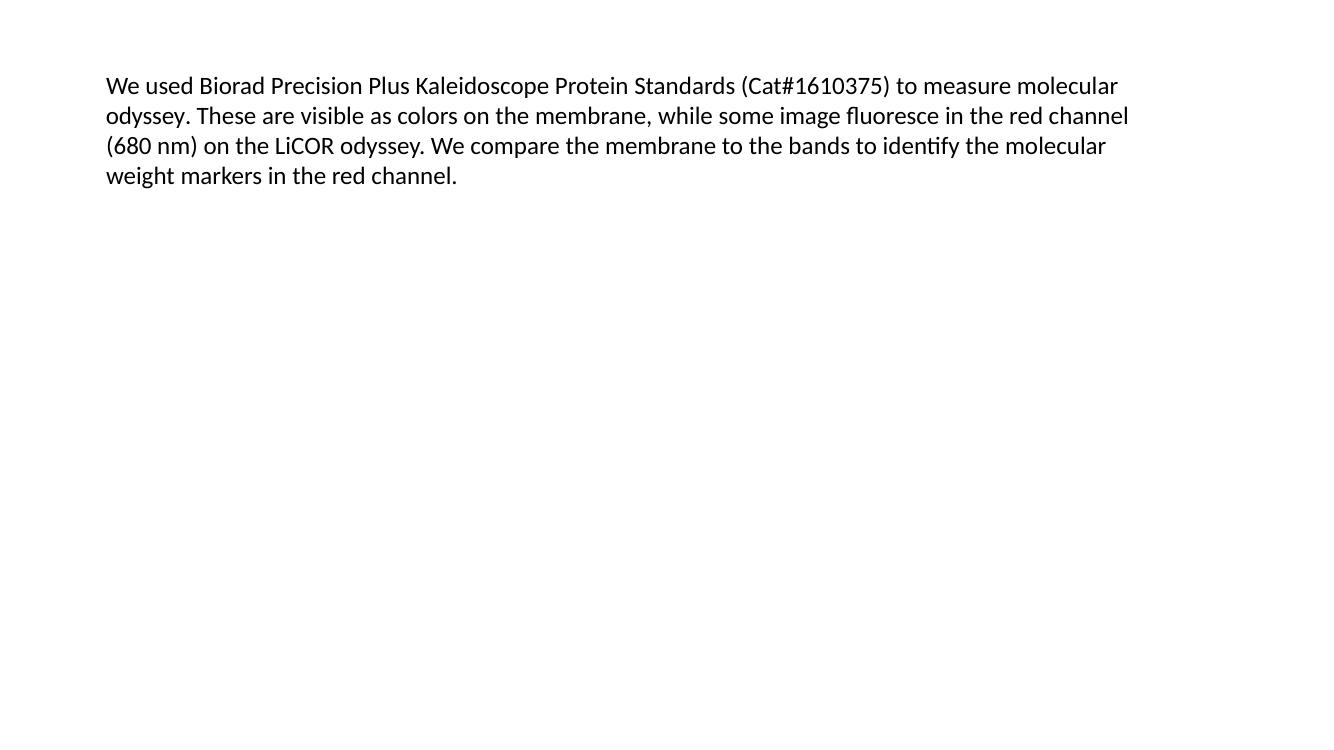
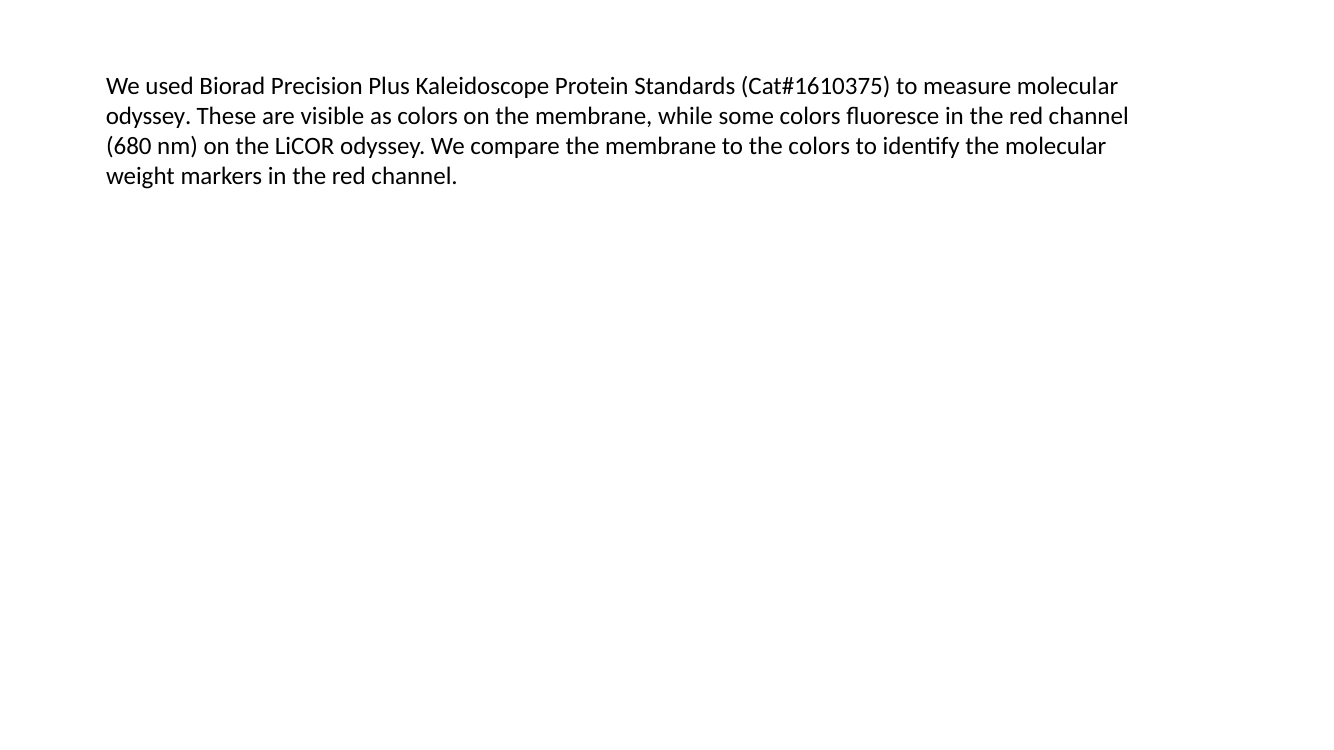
some image: image -> colors (810, 116)
the bands: bands -> colors (819, 146)
